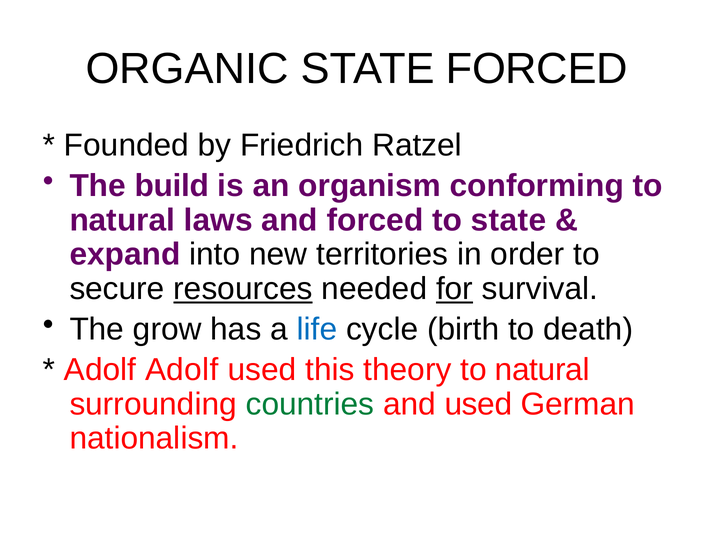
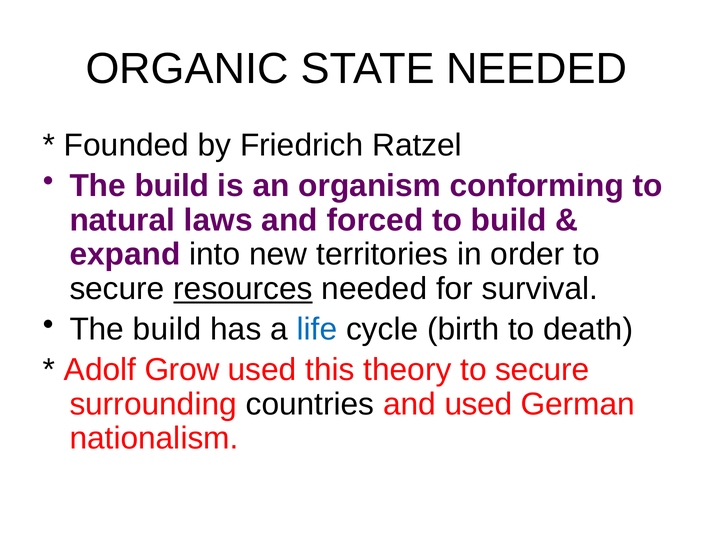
STATE FORCED: FORCED -> NEEDED (537, 69)
to state: state -> build (509, 220)
for underline: present -> none (455, 289)
grow: grow -> build (167, 329)
Adolf Adolf: Adolf -> Grow (182, 370)
theory to natural: natural -> secure (542, 370)
countries colour: green -> black (310, 404)
